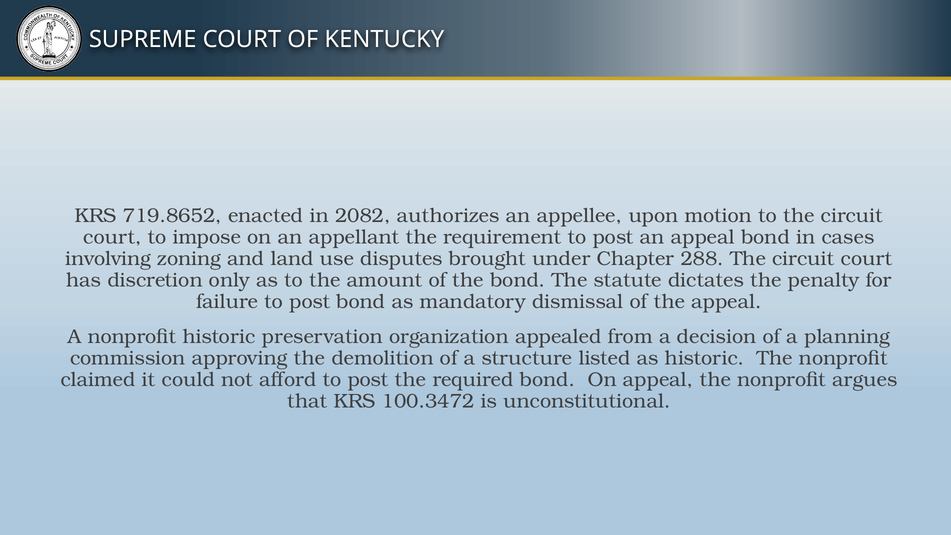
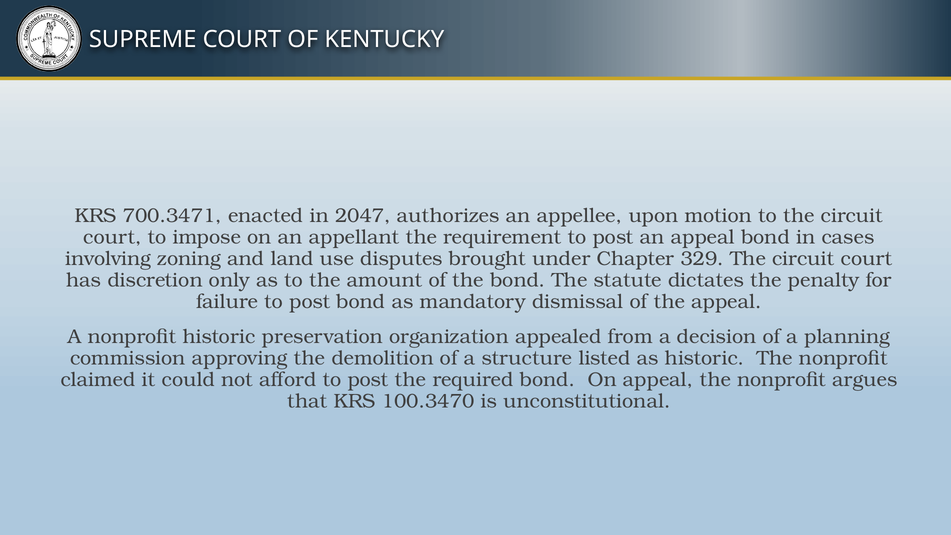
719.8652: 719.8652 -> 700.3471 (172, 216)
2082: 2082 -> 2047 (363, 216)
288: 288 -> 329 (702, 259)
100.3472: 100.3472 -> 100.3470 (428, 401)
